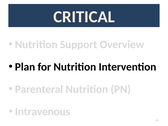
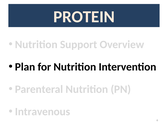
CRITICAL: CRITICAL -> PROTEIN (84, 17)
